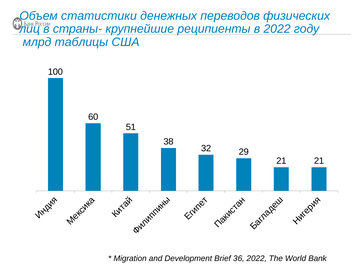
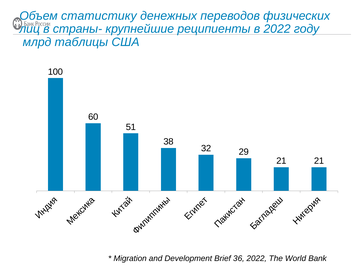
статистики: статистики -> статистику (99, 16)
